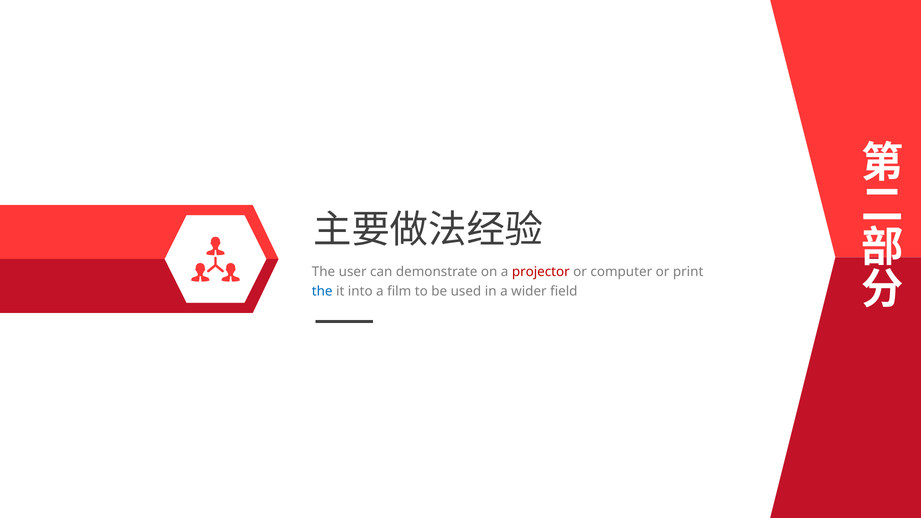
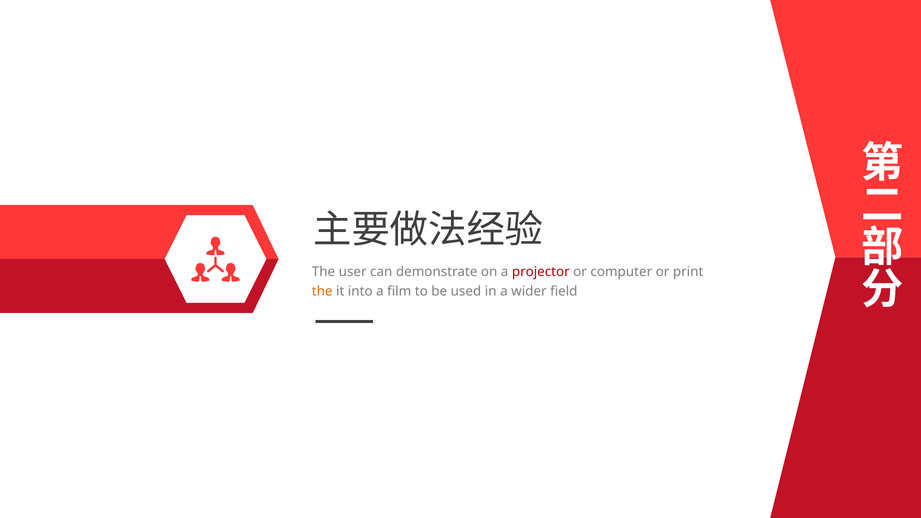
the colour: blue -> orange (322, 291)
